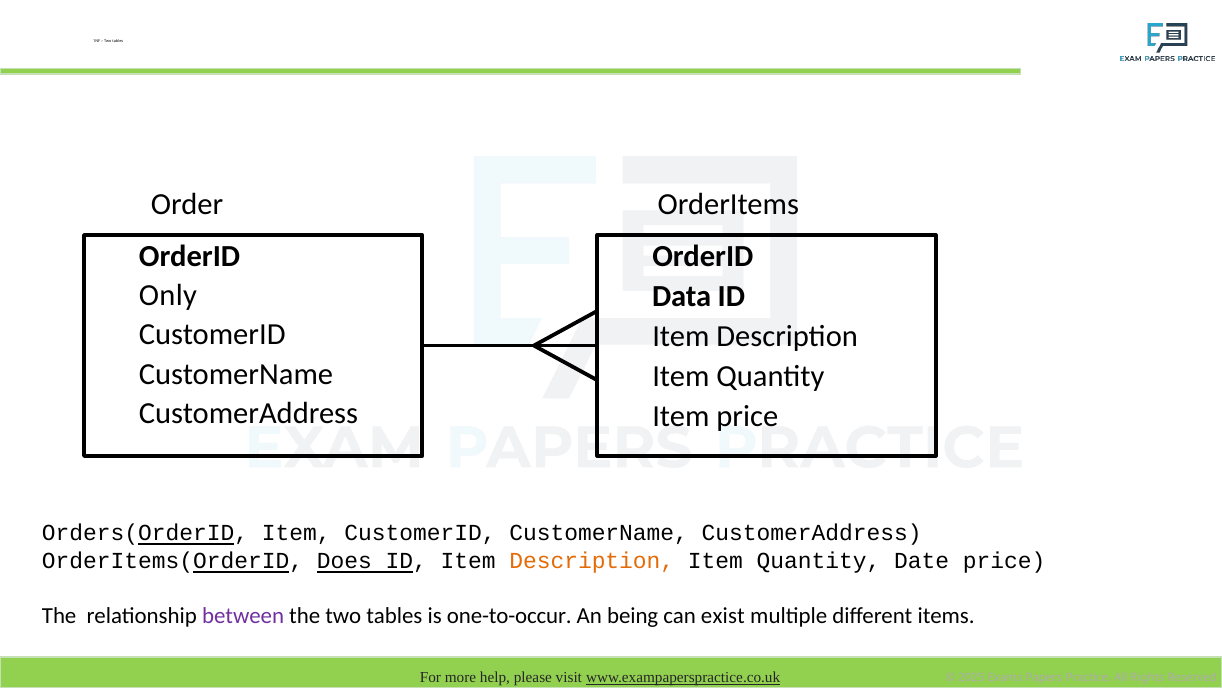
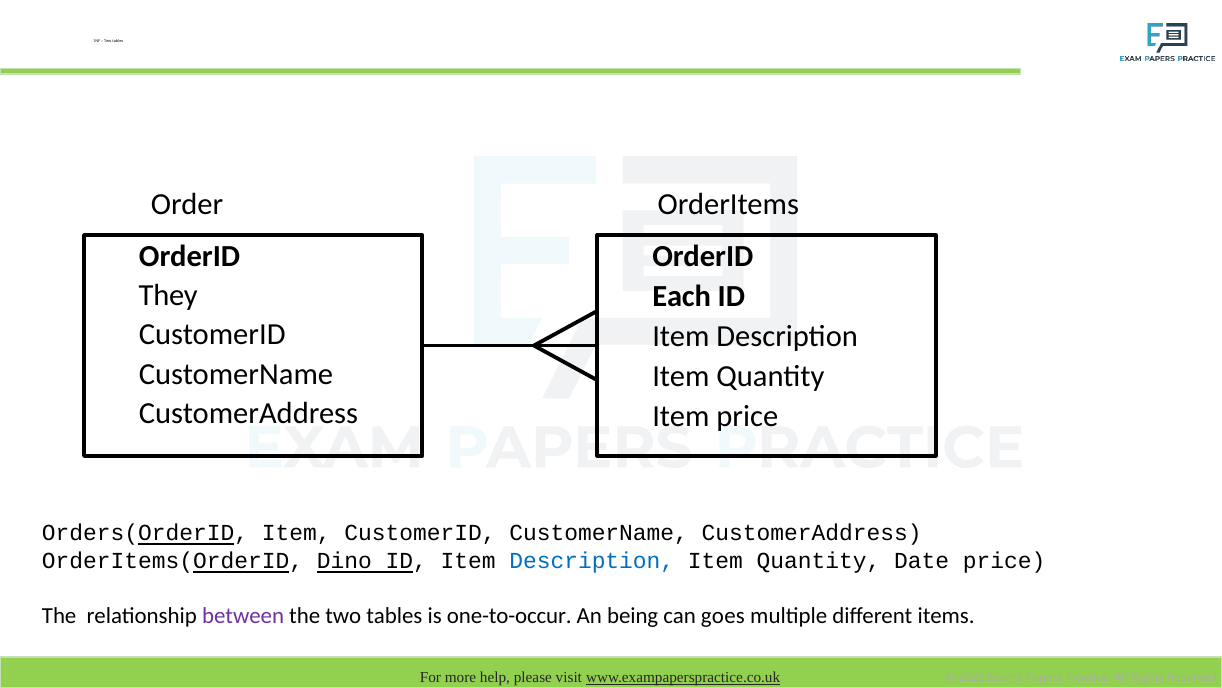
Only: Only -> They (168, 295)
Data: Data -> Each (682, 296)
Does: Does -> Dino (344, 560)
Description colour: orange -> blue (592, 560)
exist: exist -> goes (723, 615)
